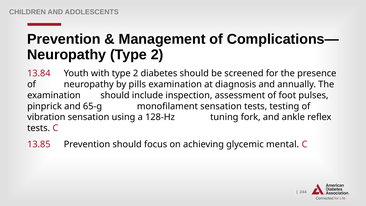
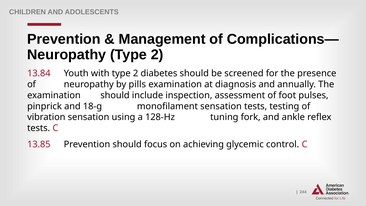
65-g: 65-g -> 18-g (92, 106)
mental: mental -> control (283, 144)
